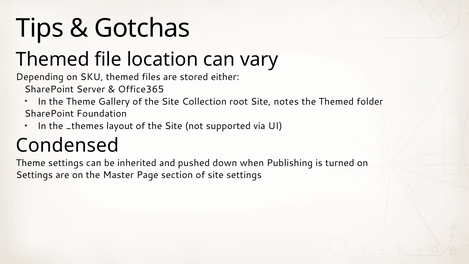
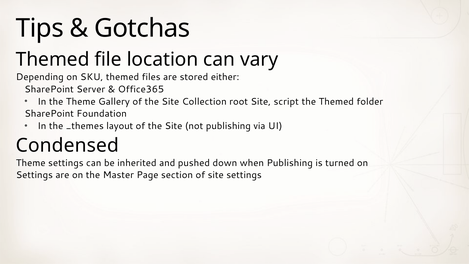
notes: notes -> script (286, 101)
not supported: supported -> publishing (228, 126)
